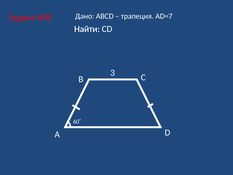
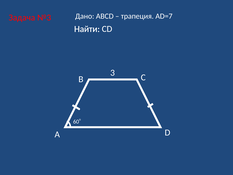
№8: №8 -> №3 (44, 18)
